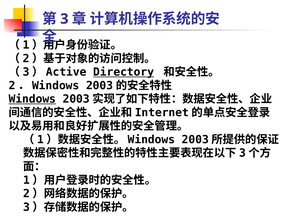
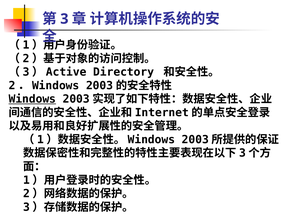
Directory underline: present -> none (124, 72)
